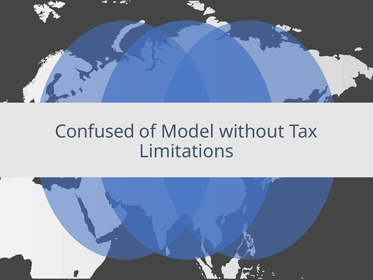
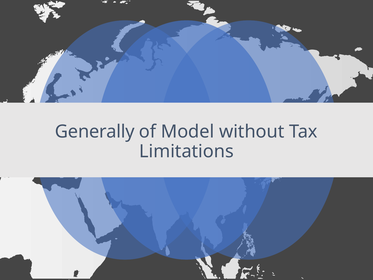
Confused: Confused -> Generally (95, 132)
